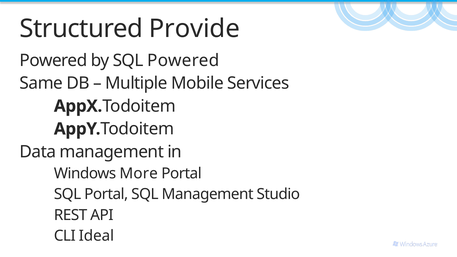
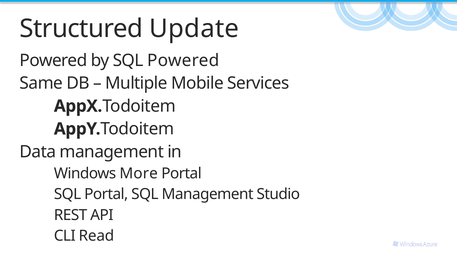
Provide: Provide -> Update (194, 29)
Ideal: Ideal -> Read (96, 236)
